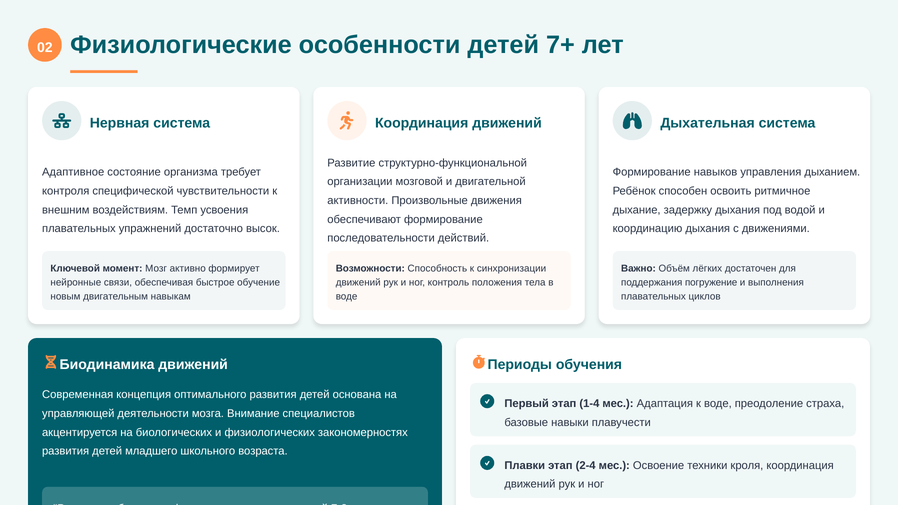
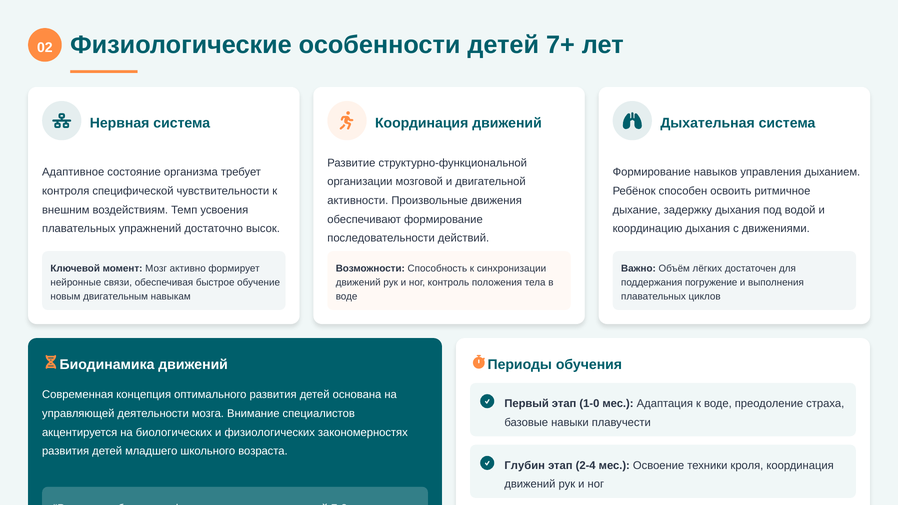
1-4: 1-4 -> 1-0 (589, 404)
Плавки: Плавки -> Глубин (525, 465)
